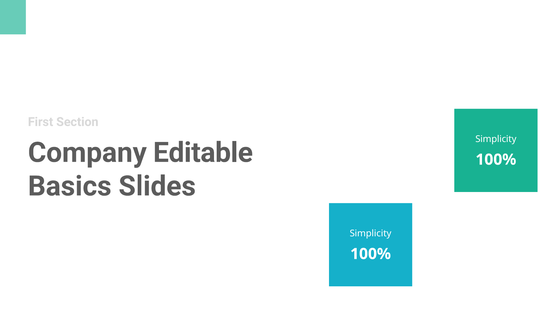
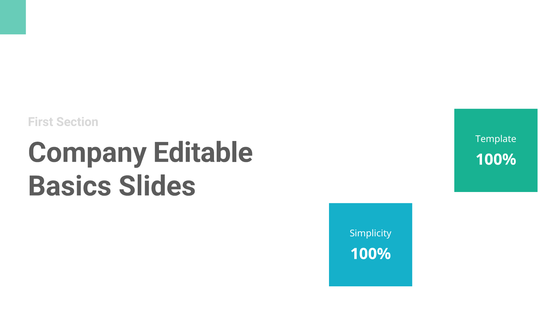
Simplicity: Simplicity -> Template (496, 139)
